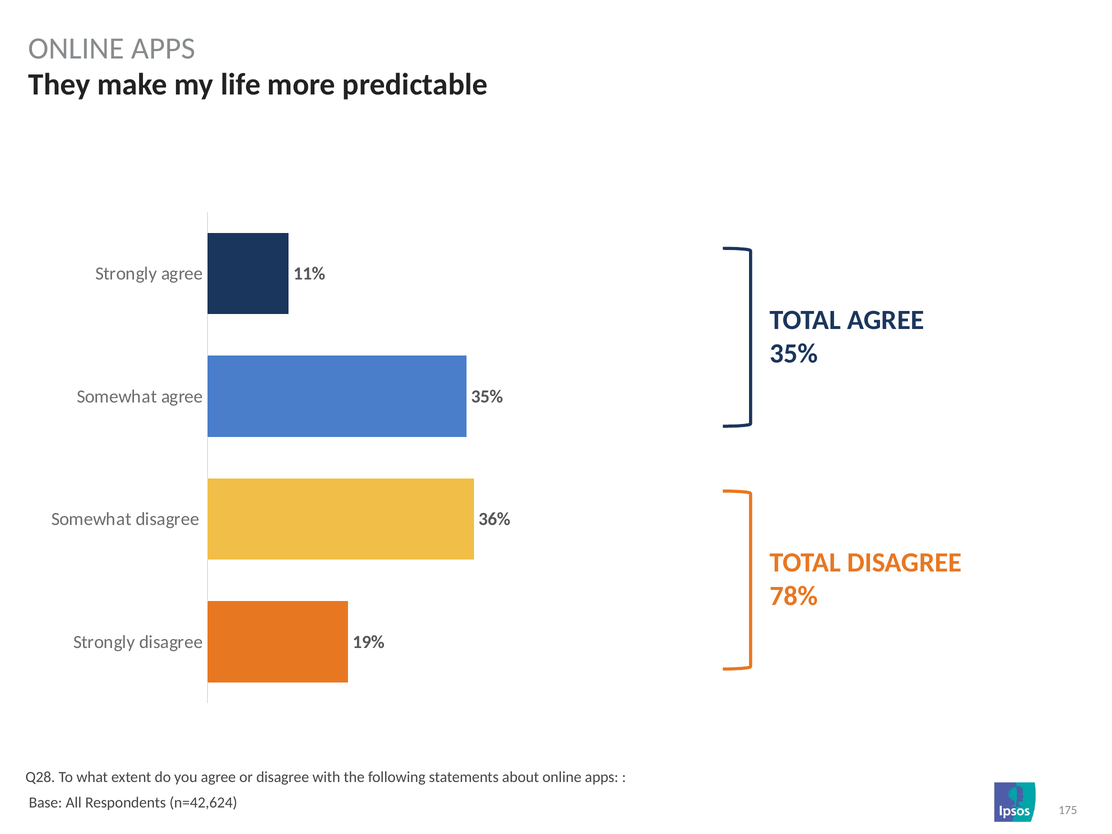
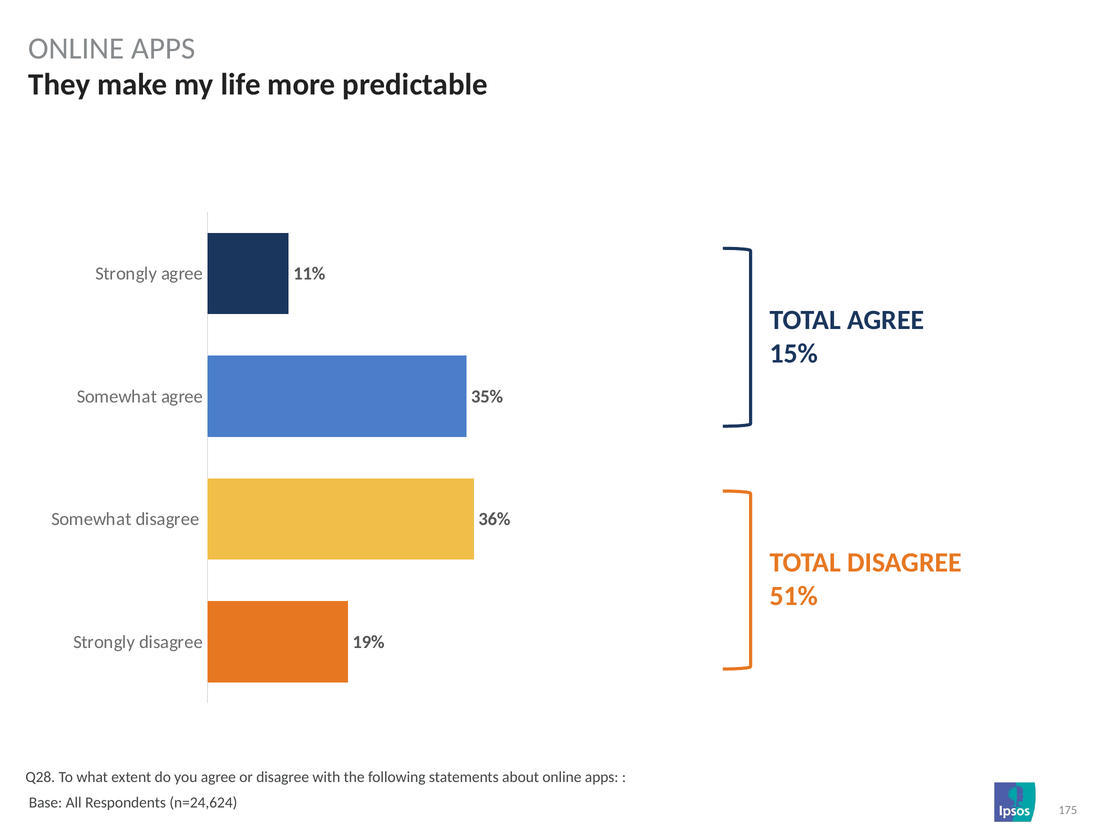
35%: 35% -> 15% (794, 353)
78%: 78% -> 51% (794, 596)
n=42,624: n=42,624 -> n=24,624 (203, 803)
